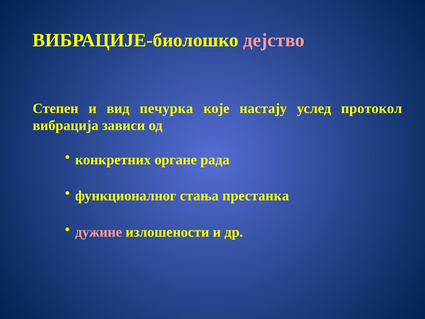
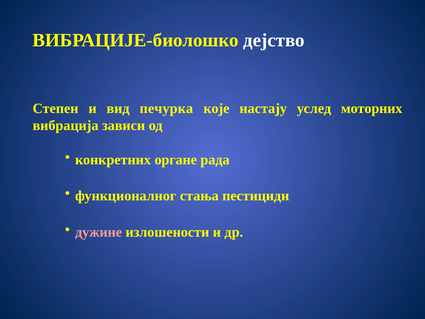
дејство colour: pink -> white (274, 40)
протокол: протокол -> моторних (372, 109)
престанка: престанка -> пестициди (256, 196)
